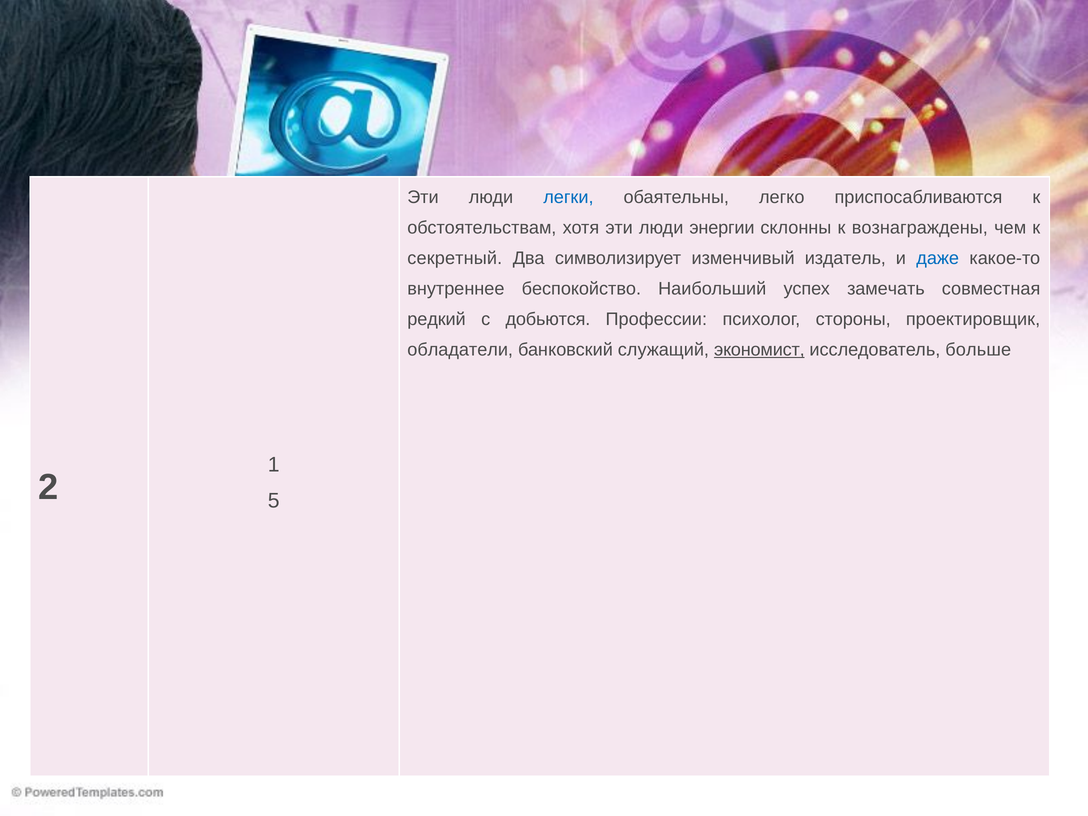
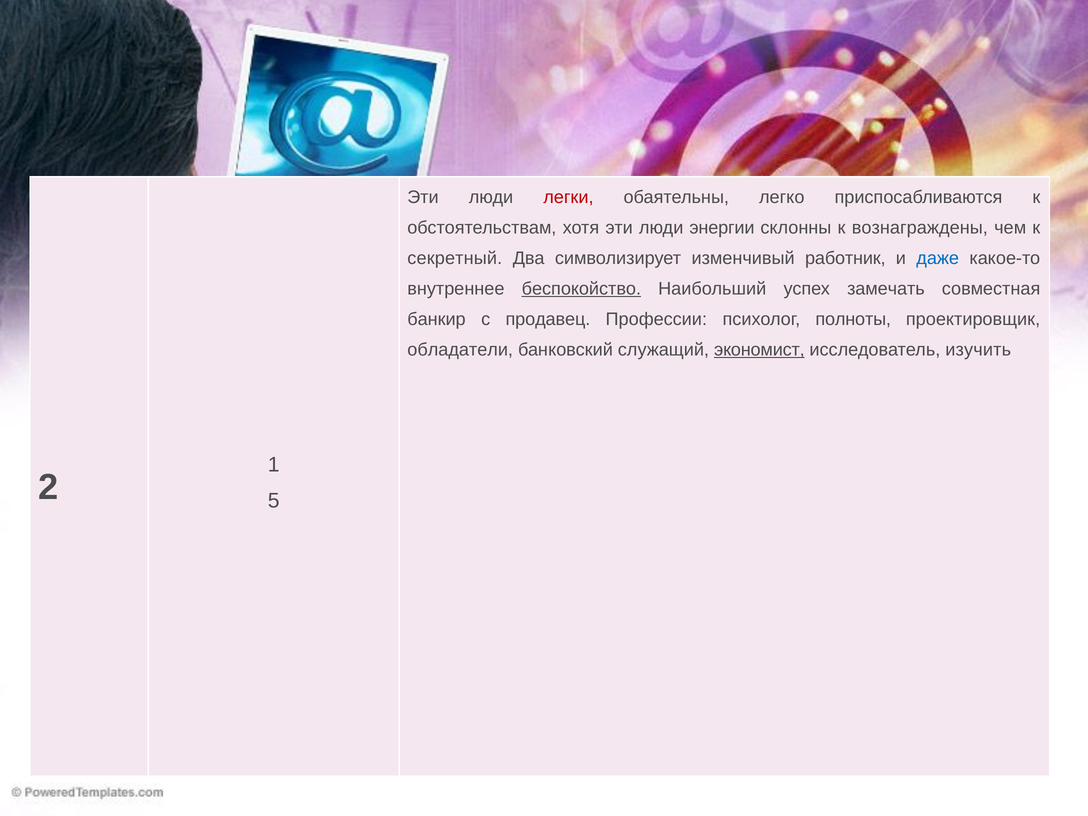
легки colour: blue -> red (568, 197)
издатель: издатель -> работник (845, 258)
беспокойство underline: none -> present (581, 289)
редкий: редкий -> банкир (437, 319)
добьются: добьются -> продавец (548, 319)
стороны: стороны -> полноты (853, 319)
больше: больше -> изучить (978, 350)
